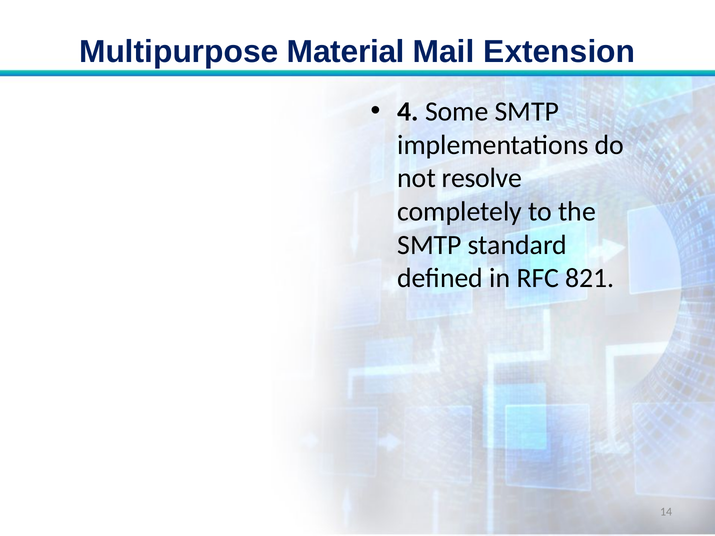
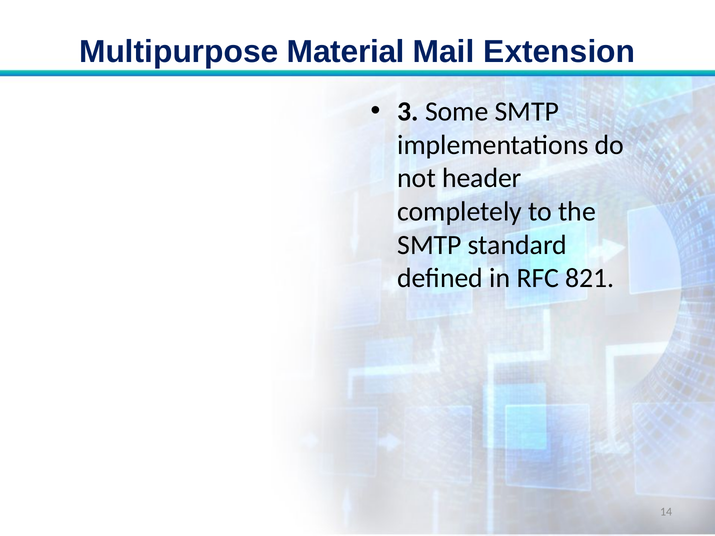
4: 4 -> 3 (408, 112)
resolve: resolve -> header (482, 178)
